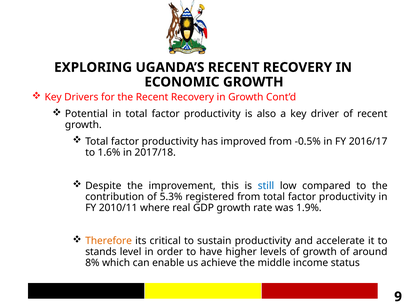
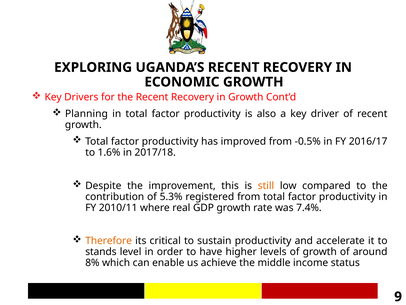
Potential: Potential -> Planning (86, 114)
still colour: blue -> orange (266, 185)
1.9%: 1.9% -> 7.4% (309, 207)
